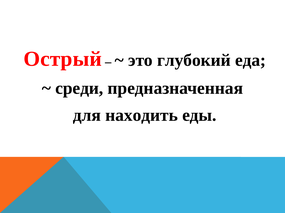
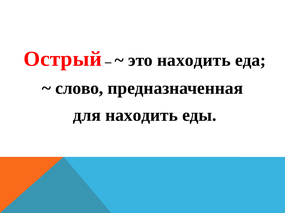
это глубокий: глубокий -> находить (194, 60)
среди: среди -> слово (79, 88)
